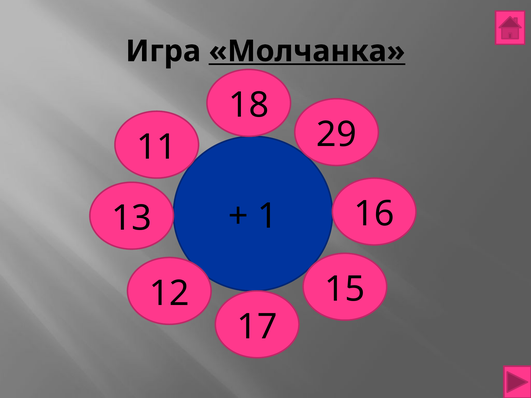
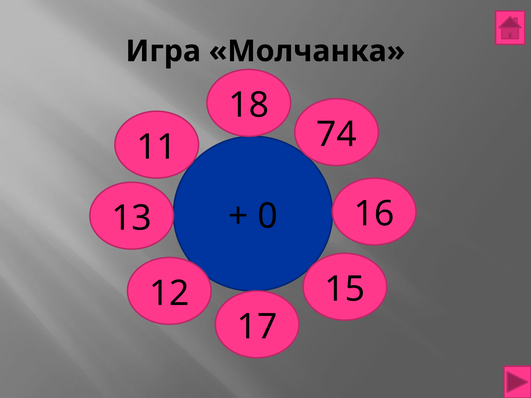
Молчанка underline: present -> none (307, 51)
29: 29 -> 74 (337, 135)
1: 1 -> 0 (268, 216)
